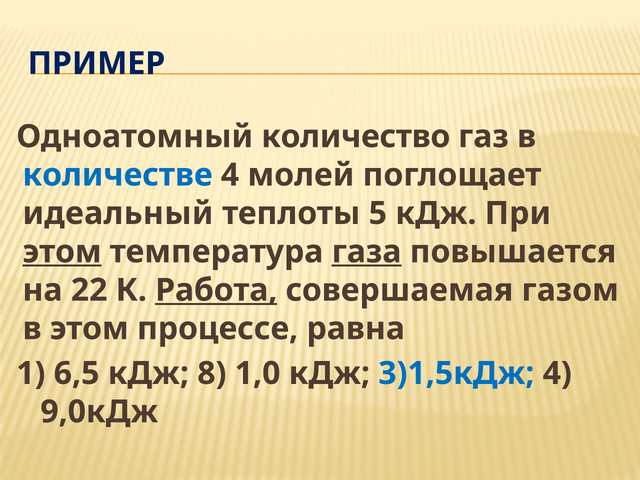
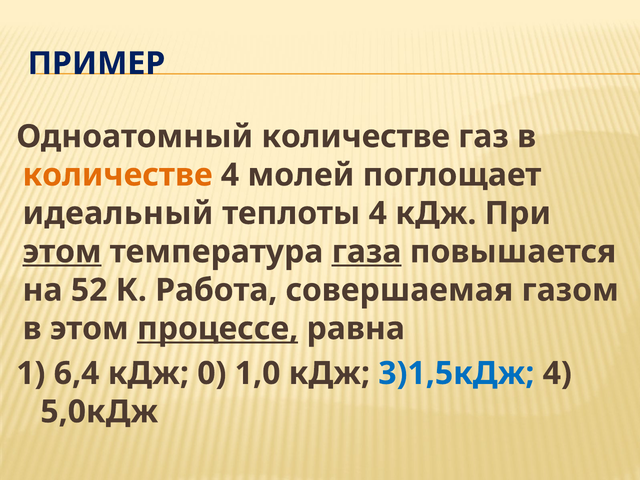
Одноатомный количество: количество -> количестве (356, 137)
количестве colour: blue -> orange (118, 175)
теплоты 5: 5 -> 4 (378, 213)
22: 22 -> 52 (89, 290)
Работа underline: present -> none (216, 290)
процессе underline: none -> present (218, 329)
6,5: 6,5 -> 6,4 (77, 373)
8: 8 -> 0 (212, 373)
9,0кДж: 9,0кДж -> 5,0кДж (99, 412)
